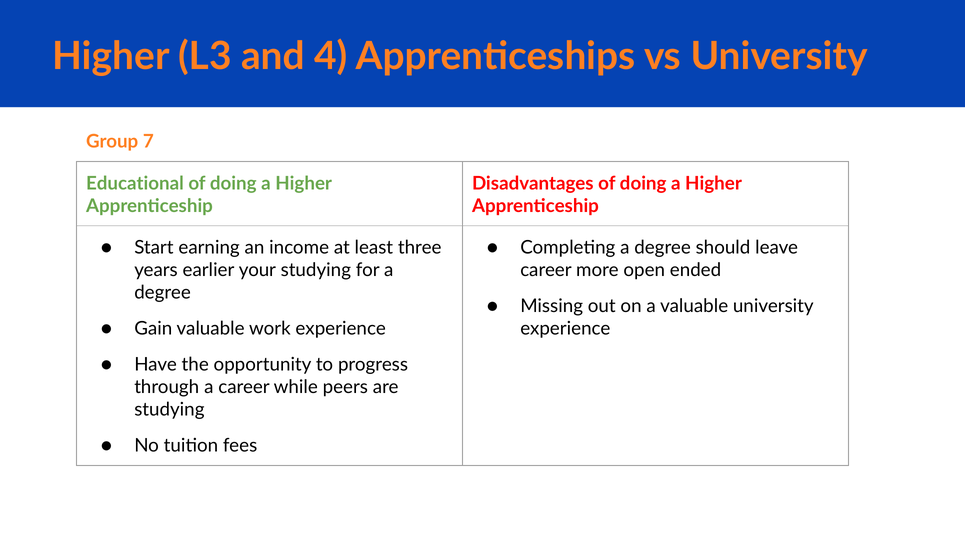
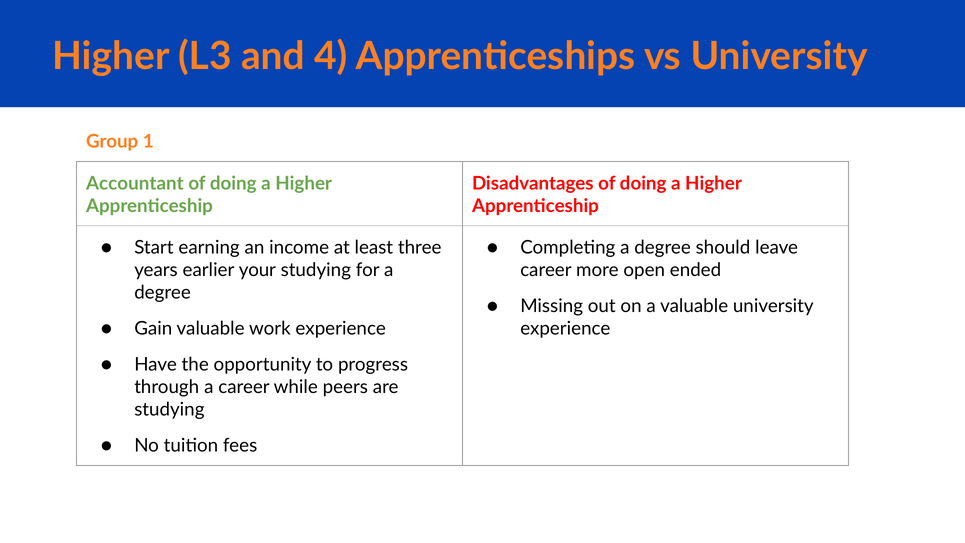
7: 7 -> 1 (148, 141)
Educational: Educational -> Accountant (135, 183)
